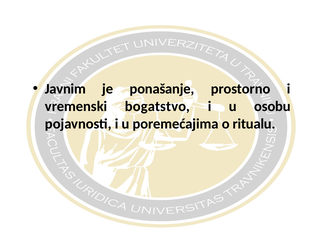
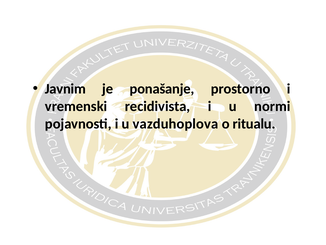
bogatstvo: bogatstvo -> recidivista (158, 106)
osobu: osobu -> normi (272, 106)
poremećajima: poremećajima -> vazduhoplova (175, 124)
